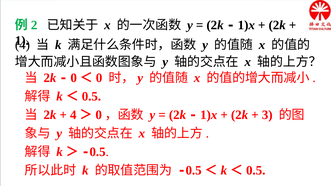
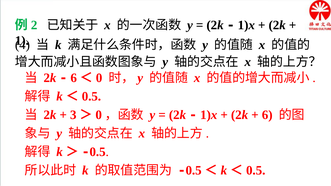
0: 0 -> 6 (74, 78)
4: 4 -> 3 (73, 115)
3: 3 -> 6 (267, 115)
